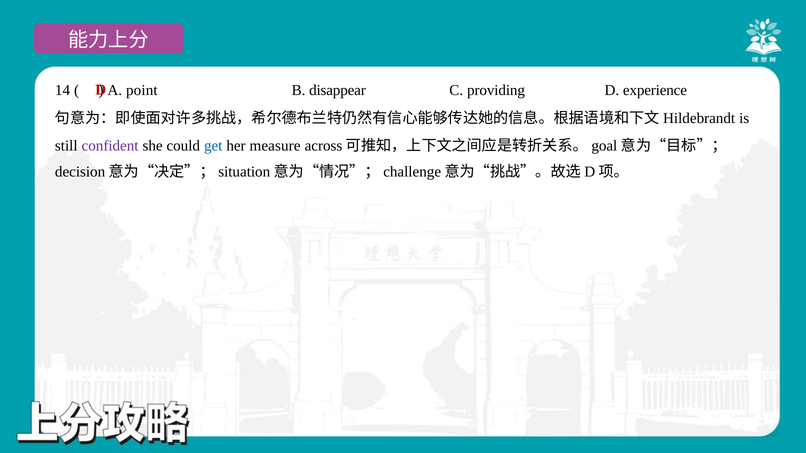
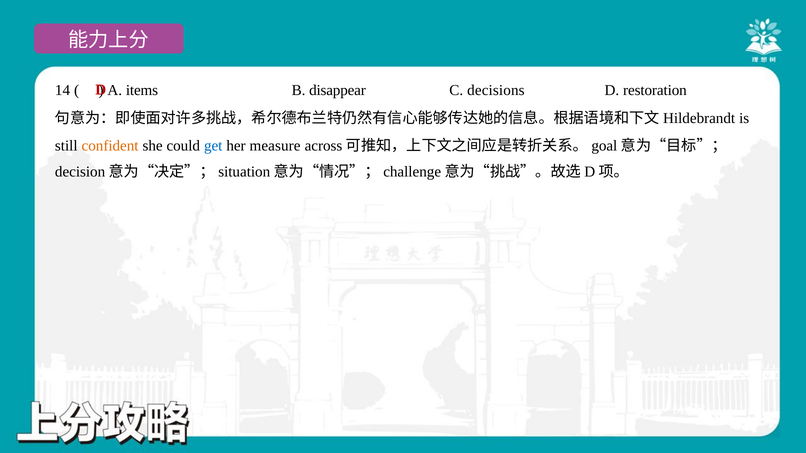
point: point -> items (142, 90)
providing: providing -> decisions (496, 90)
experience: experience -> restoration (655, 90)
confident colour: purple -> orange (110, 146)
